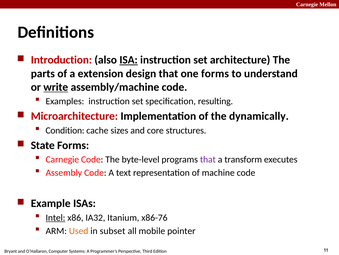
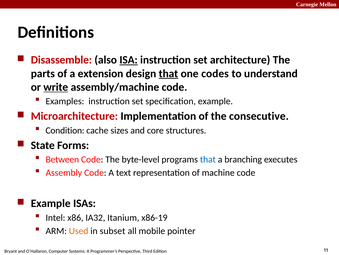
Introduction: Introduction -> Disassemble (61, 60)
that underline: none -> present (168, 73)
one forms: forms -> codes (215, 73)
specification resulting: resulting -> example (215, 101)
dynamically: dynamically -> consecutive (259, 116)
Carnegie: Carnegie -> Between (62, 159)
that colour: purple -> blue (208, 159)
transform: transform -> branching (243, 159)
Intel underline: present -> none (55, 217)
x86-76: x86-76 -> x86-19 (154, 217)
